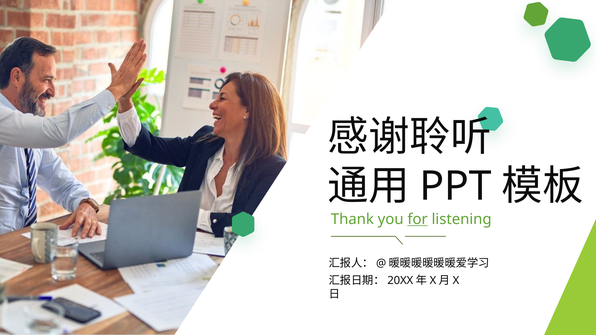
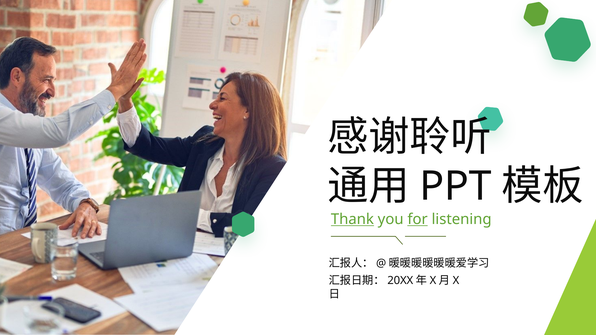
Thank underline: none -> present (352, 219)
